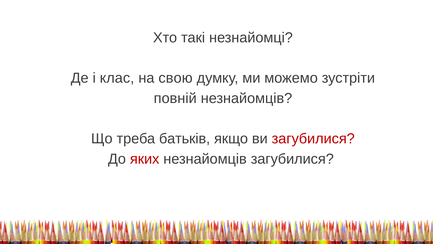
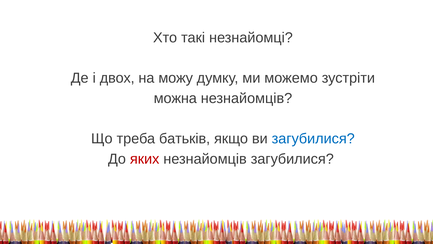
клас: клас -> двох (117, 78)
свою: свою -> можу (176, 78)
повній: повній -> можна (175, 98)
загубилися colour: red -> blue (313, 139)
